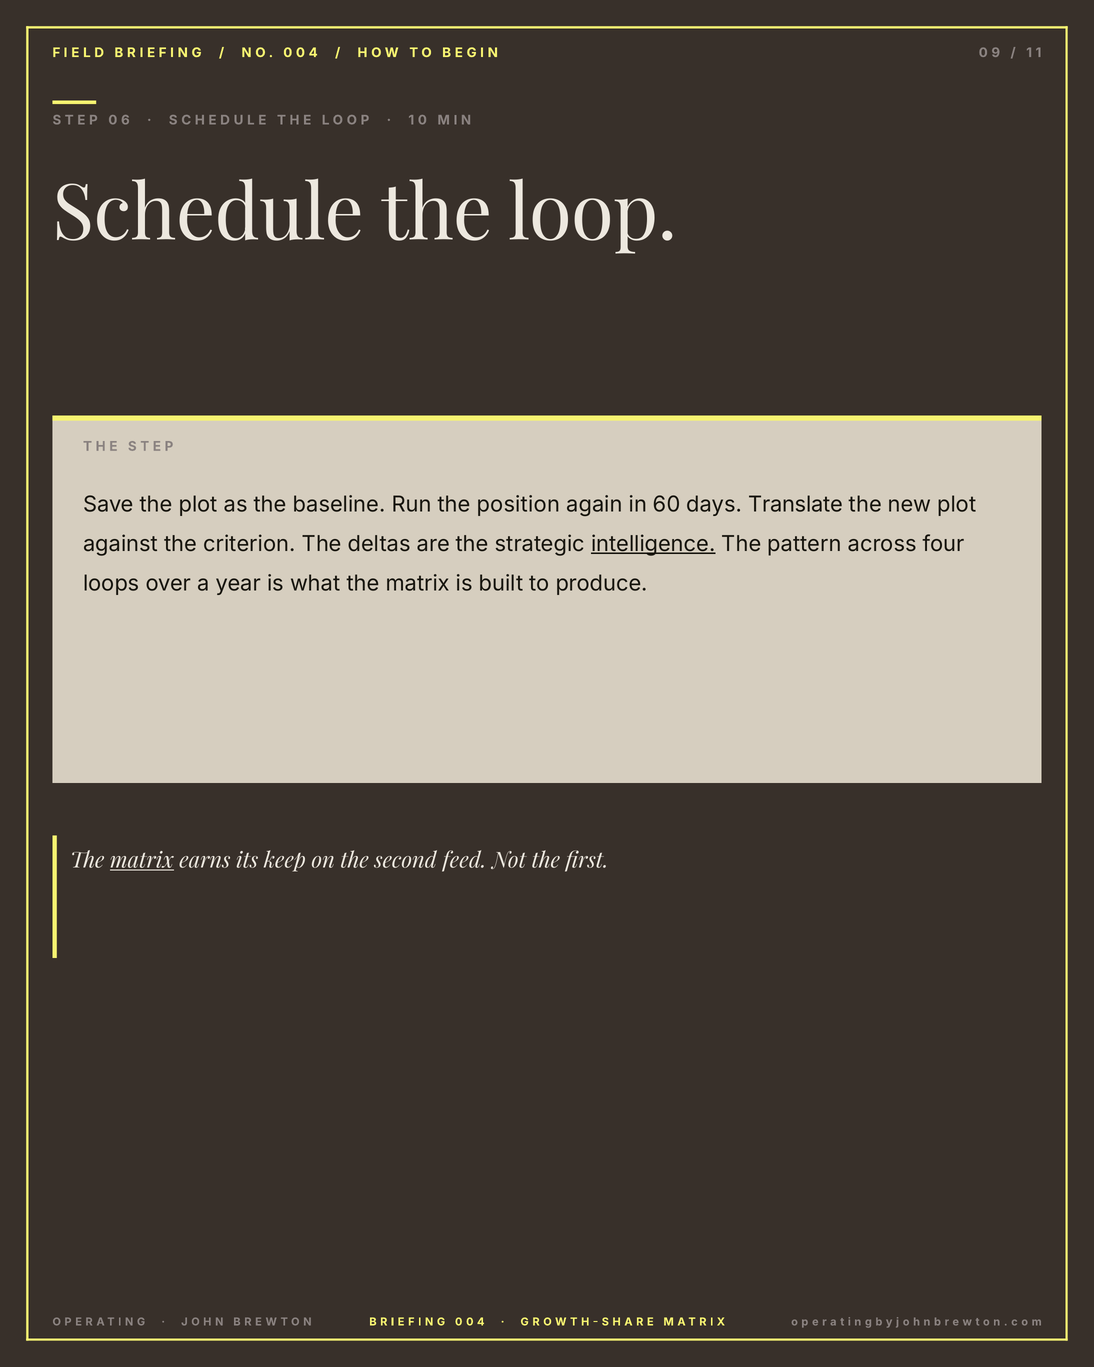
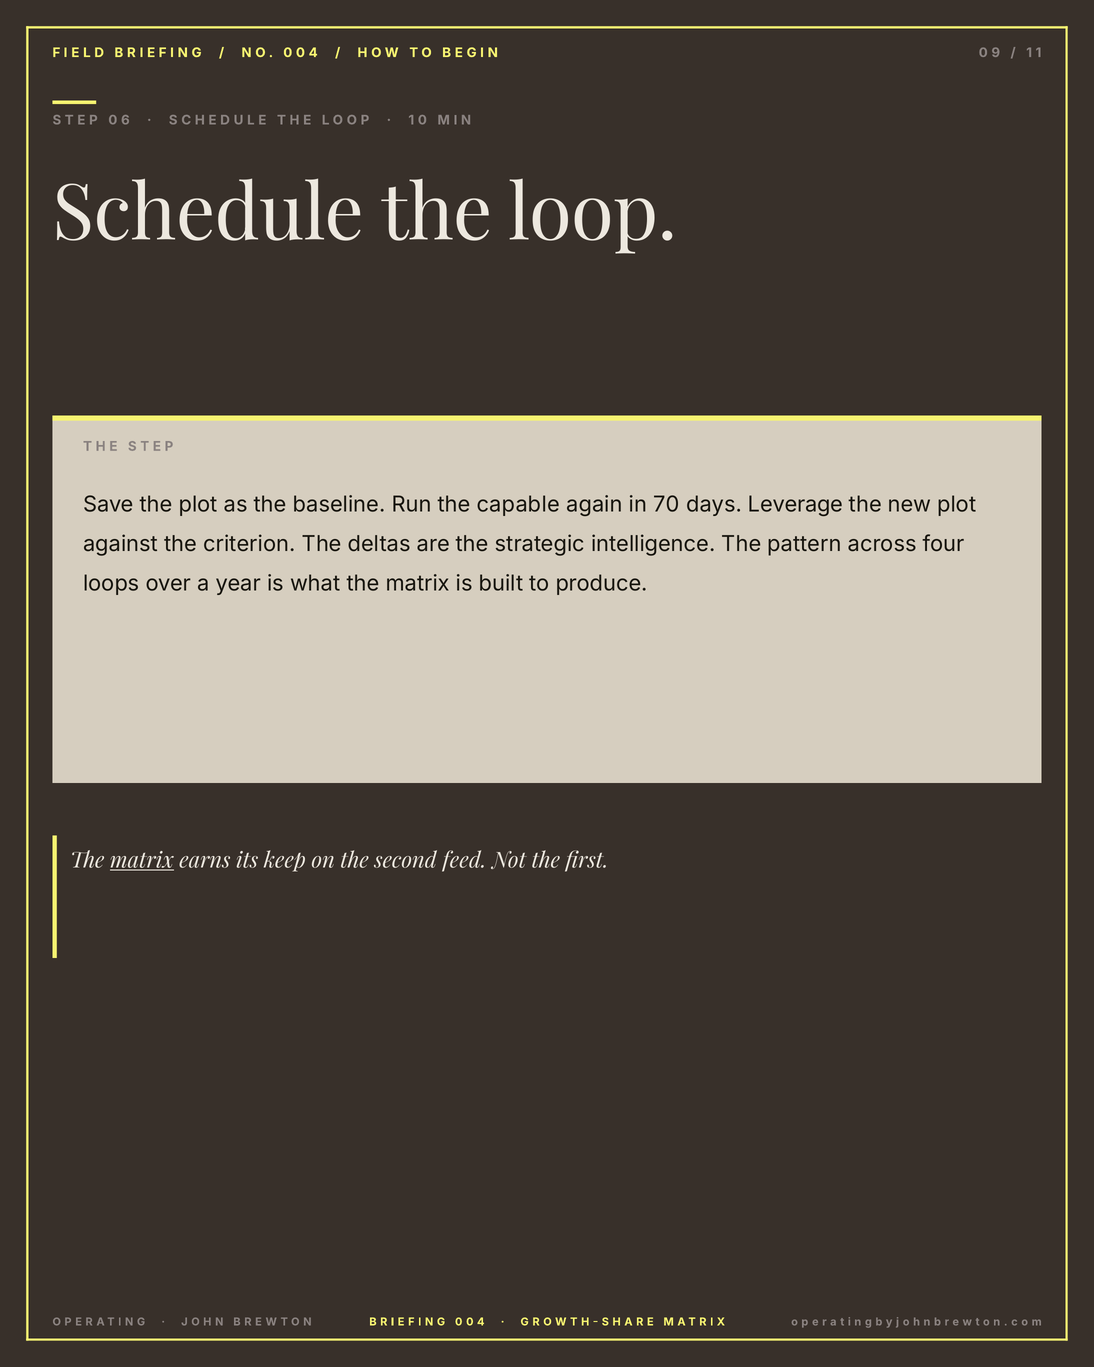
position: position -> capable (518, 505)
60: 60 -> 70 (667, 505)
Translate: Translate -> Leverage (796, 505)
intelligence underline: present -> none (653, 544)
